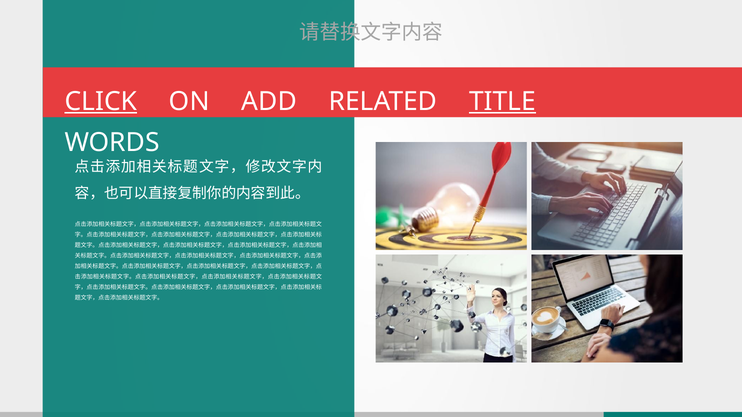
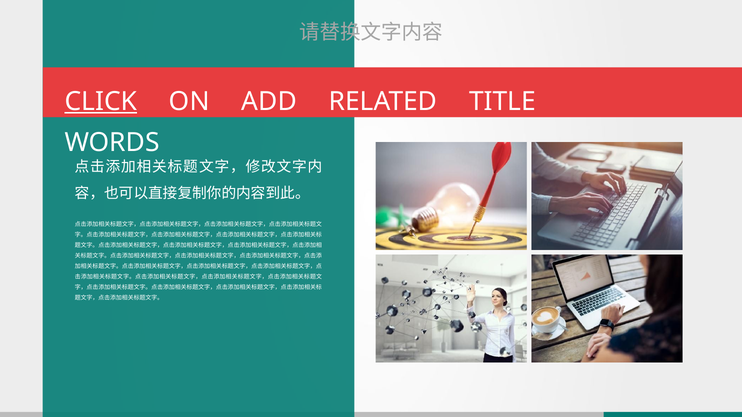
TITLE underline: present -> none (503, 102)
